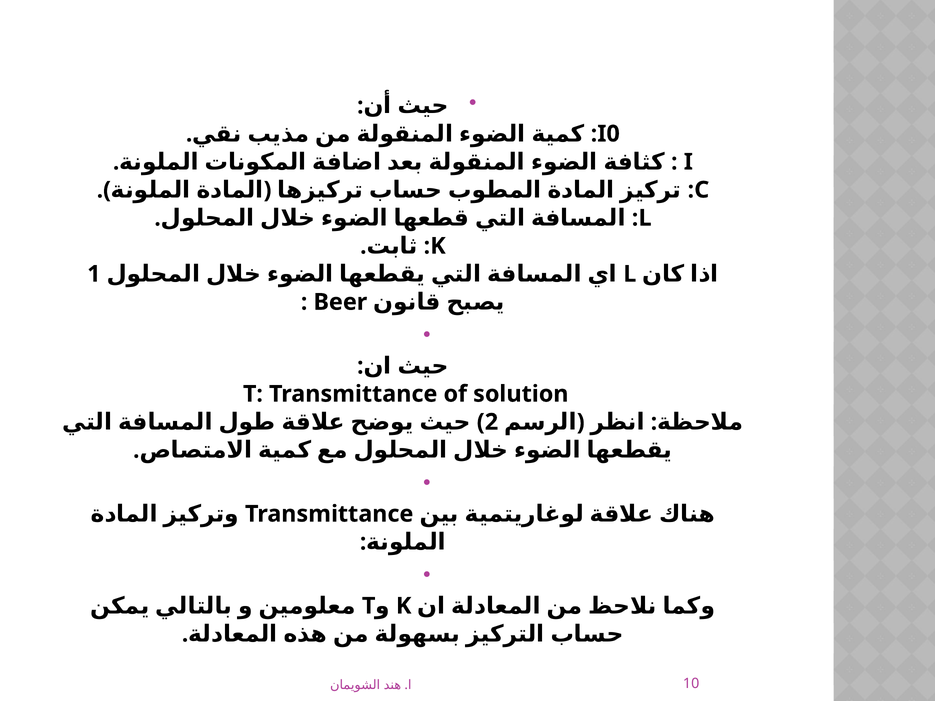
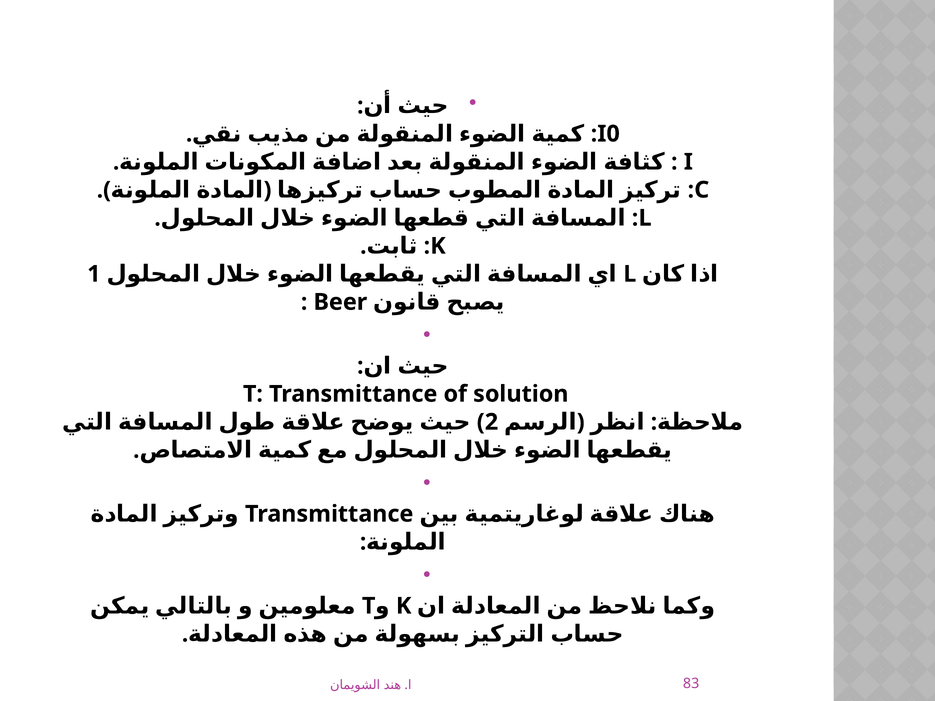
10: 10 -> 83 (691, 684)
